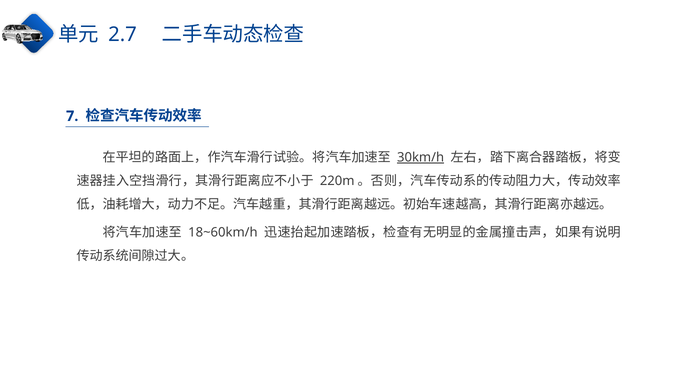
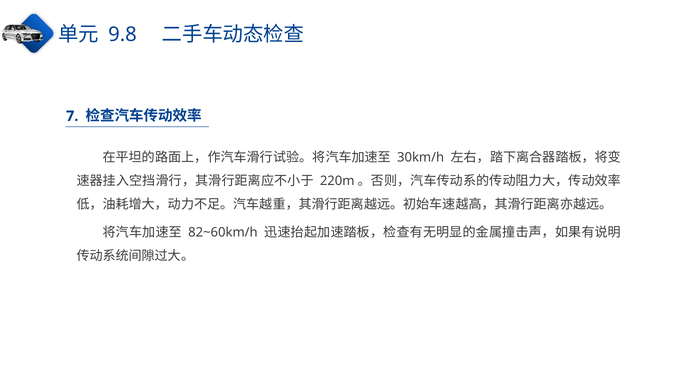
2.7: 2.7 -> 9.8 (123, 35)
30km/h underline: present -> none (421, 158)
18~60km/h: 18~60km/h -> 82~60km/h (223, 232)
